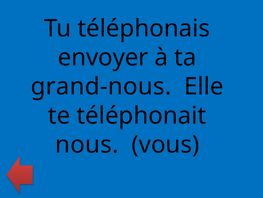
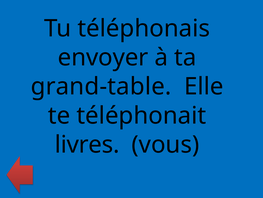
grand-nous: grand-nous -> grand-table (101, 86)
nous: nous -> livres (87, 144)
